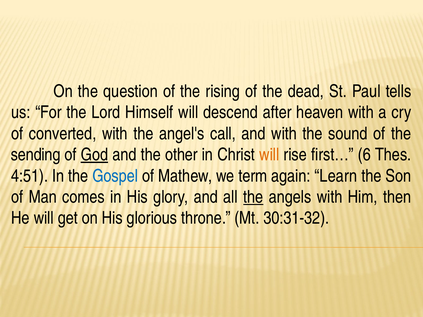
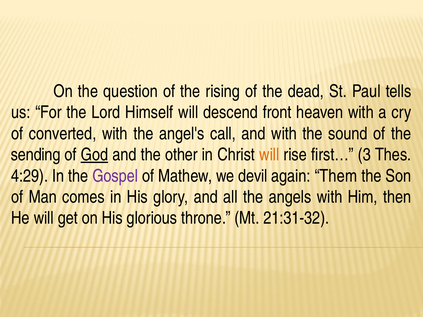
after: after -> front (277, 113)
6: 6 -> 3 (364, 155)
4:51: 4:51 -> 4:29 (30, 176)
Gospel colour: blue -> purple (115, 176)
term: term -> devil (253, 176)
Learn: Learn -> Them (336, 176)
the underline: present -> none (253, 197)
30:31-32: 30:31-32 -> 21:31-32 (296, 218)
